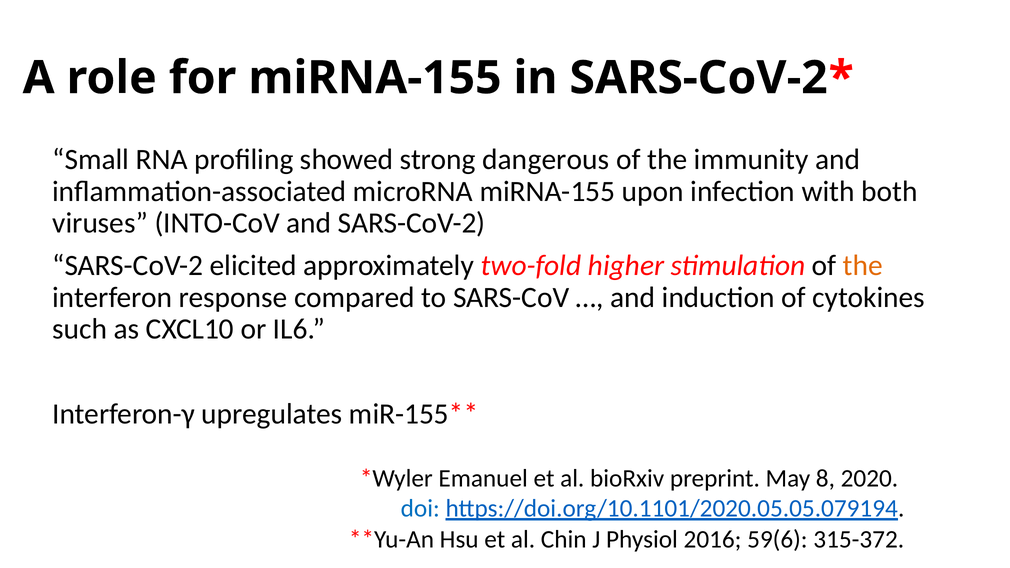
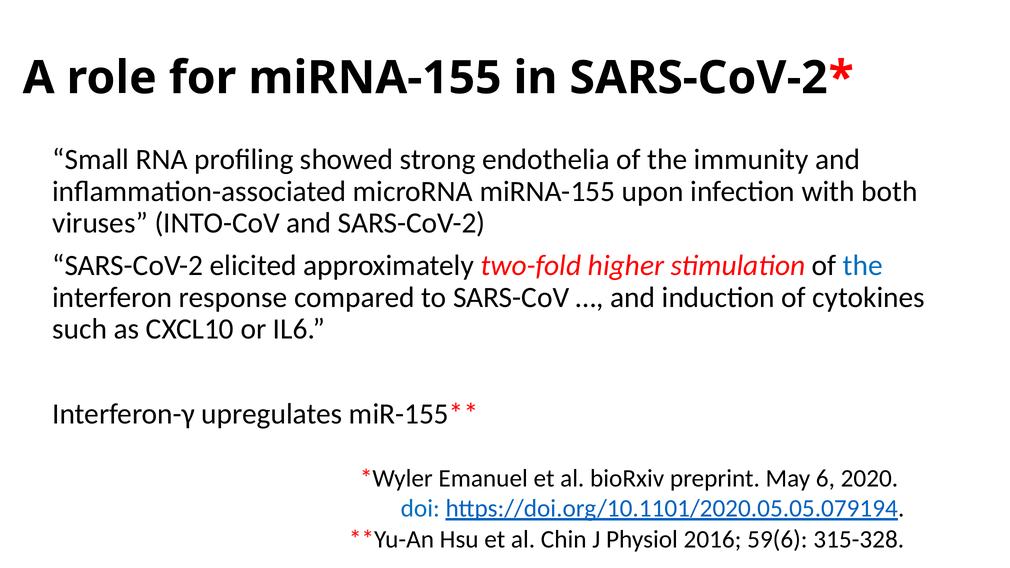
dangerous: dangerous -> endothelia (546, 160)
the colour: orange -> blue (863, 266)
8: 8 -> 6 (825, 478)
315-372: 315-372 -> 315-328 (859, 539)
